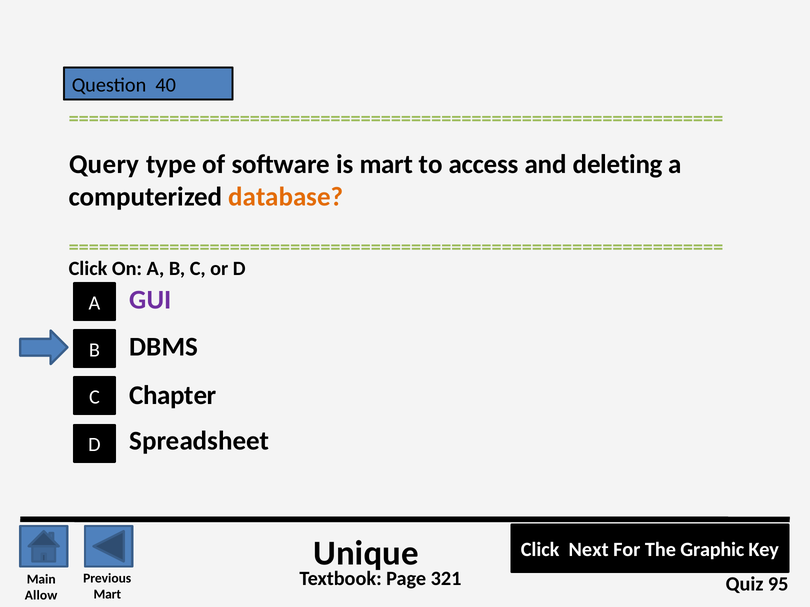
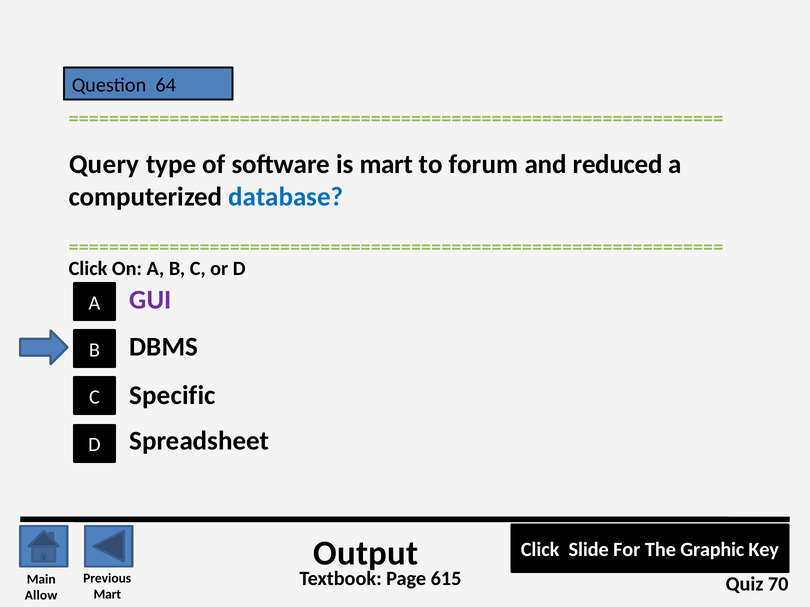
40: 40 -> 64 (166, 85)
access: access -> forum (483, 164)
deleting: deleting -> reduced (618, 164)
database colour: orange -> blue (286, 197)
Chapter: Chapter -> Specific (173, 396)
Unique: Unique -> Output (366, 554)
Next: Next -> Slide (589, 550)
321: 321 -> 615 (446, 579)
95: 95 -> 70 (778, 585)
